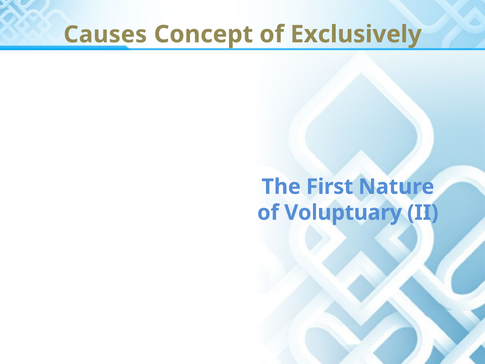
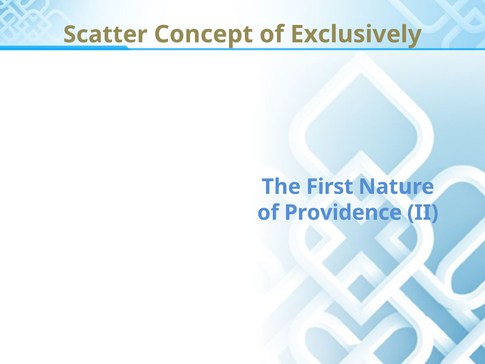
Causes: Causes -> Scatter (105, 35)
Voluptuary: Voluptuary -> Providence (343, 212)
